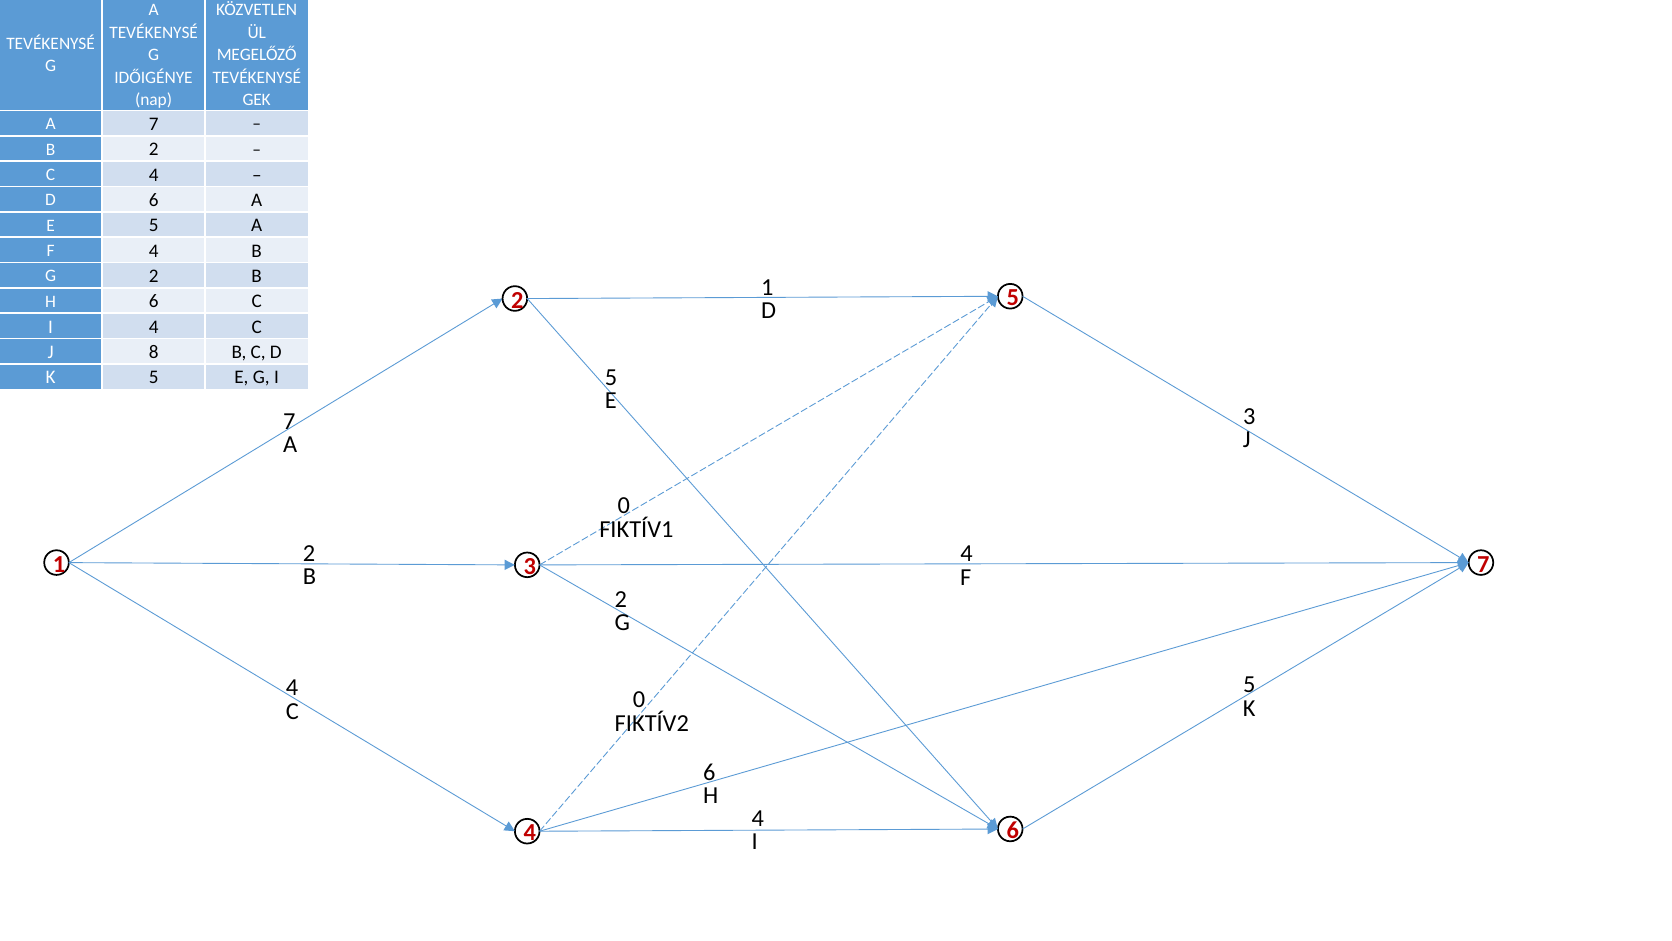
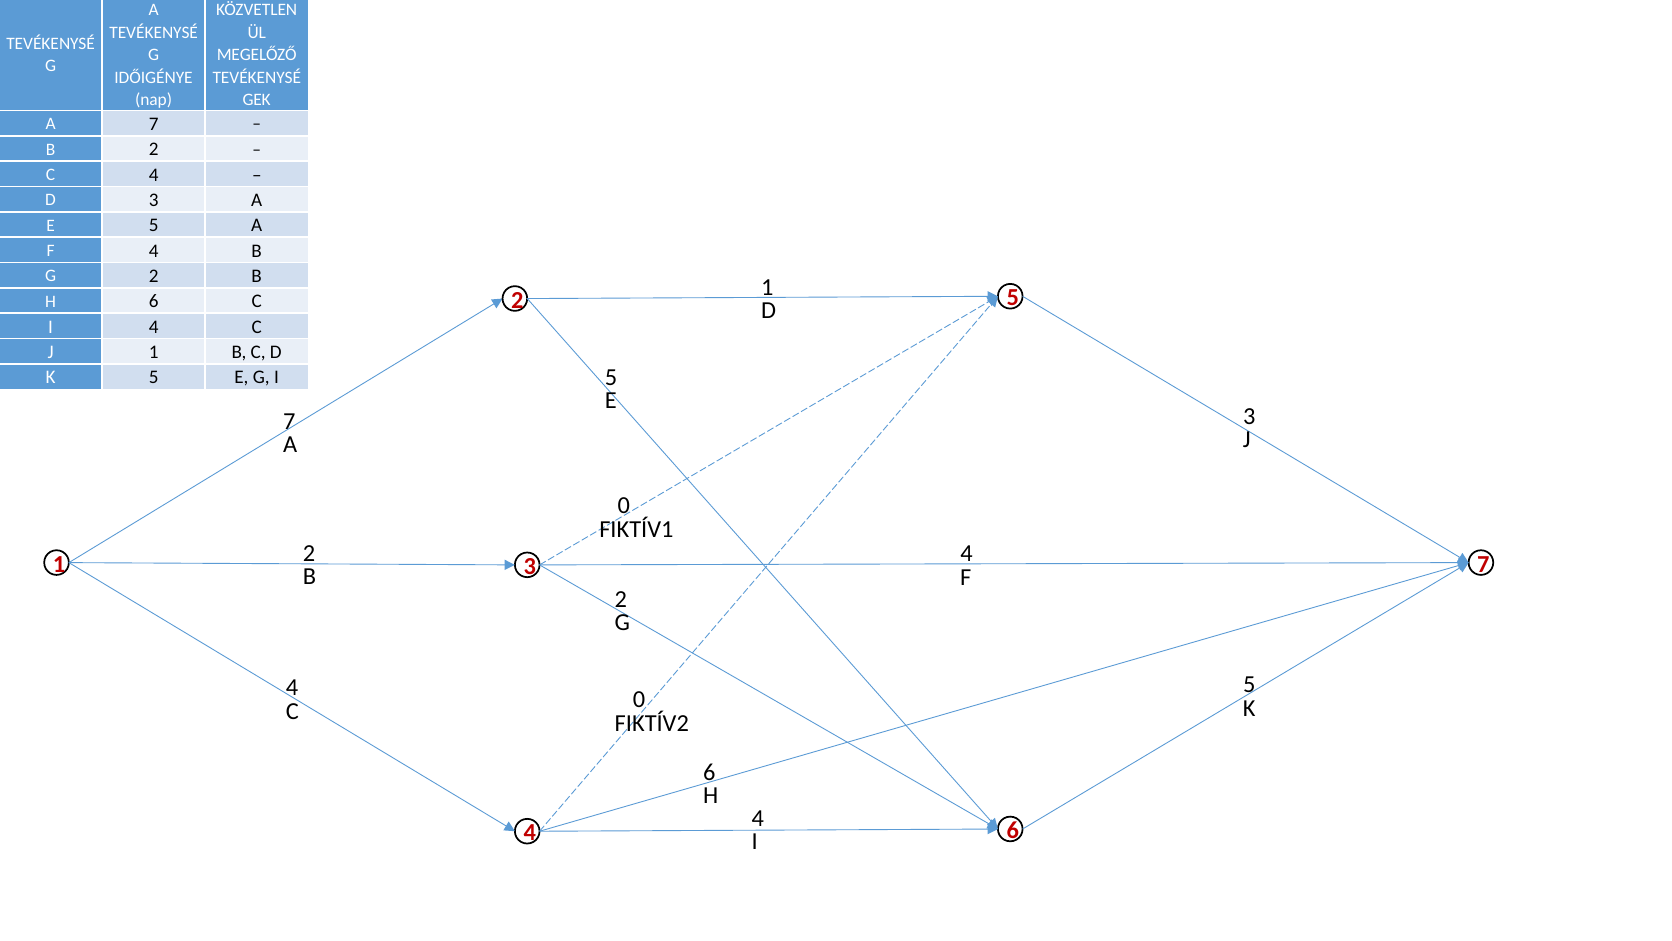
D 6: 6 -> 3 (154, 200)
J 8: 8 -> 1 (154, 352)
